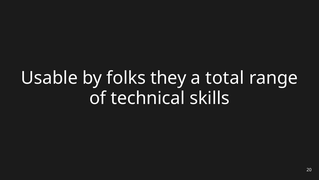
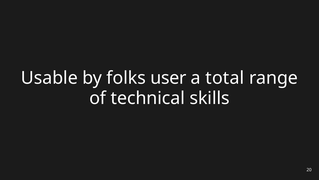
they: they -> user (168, 78)
